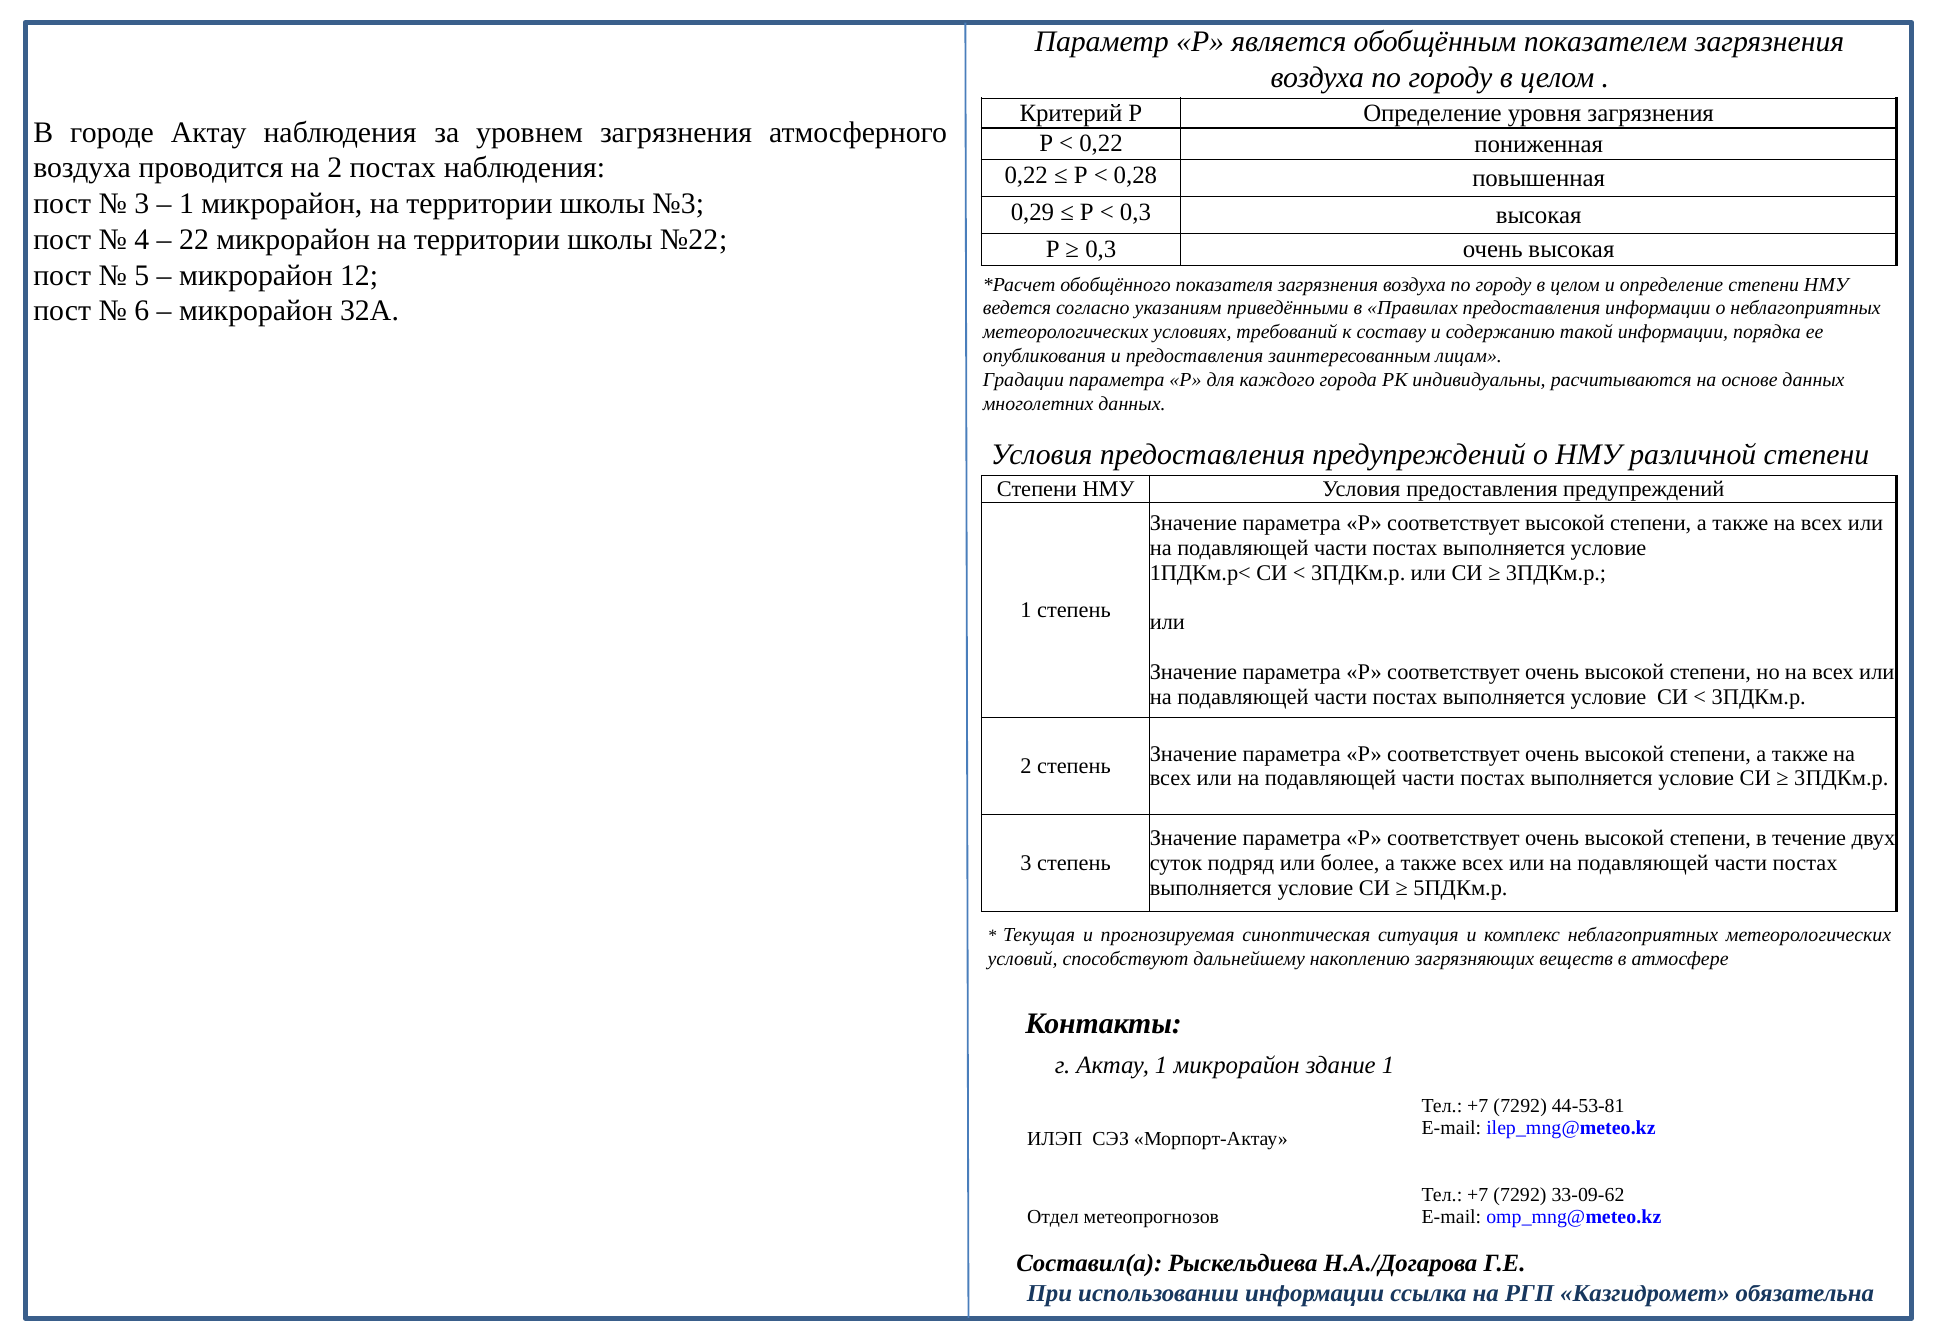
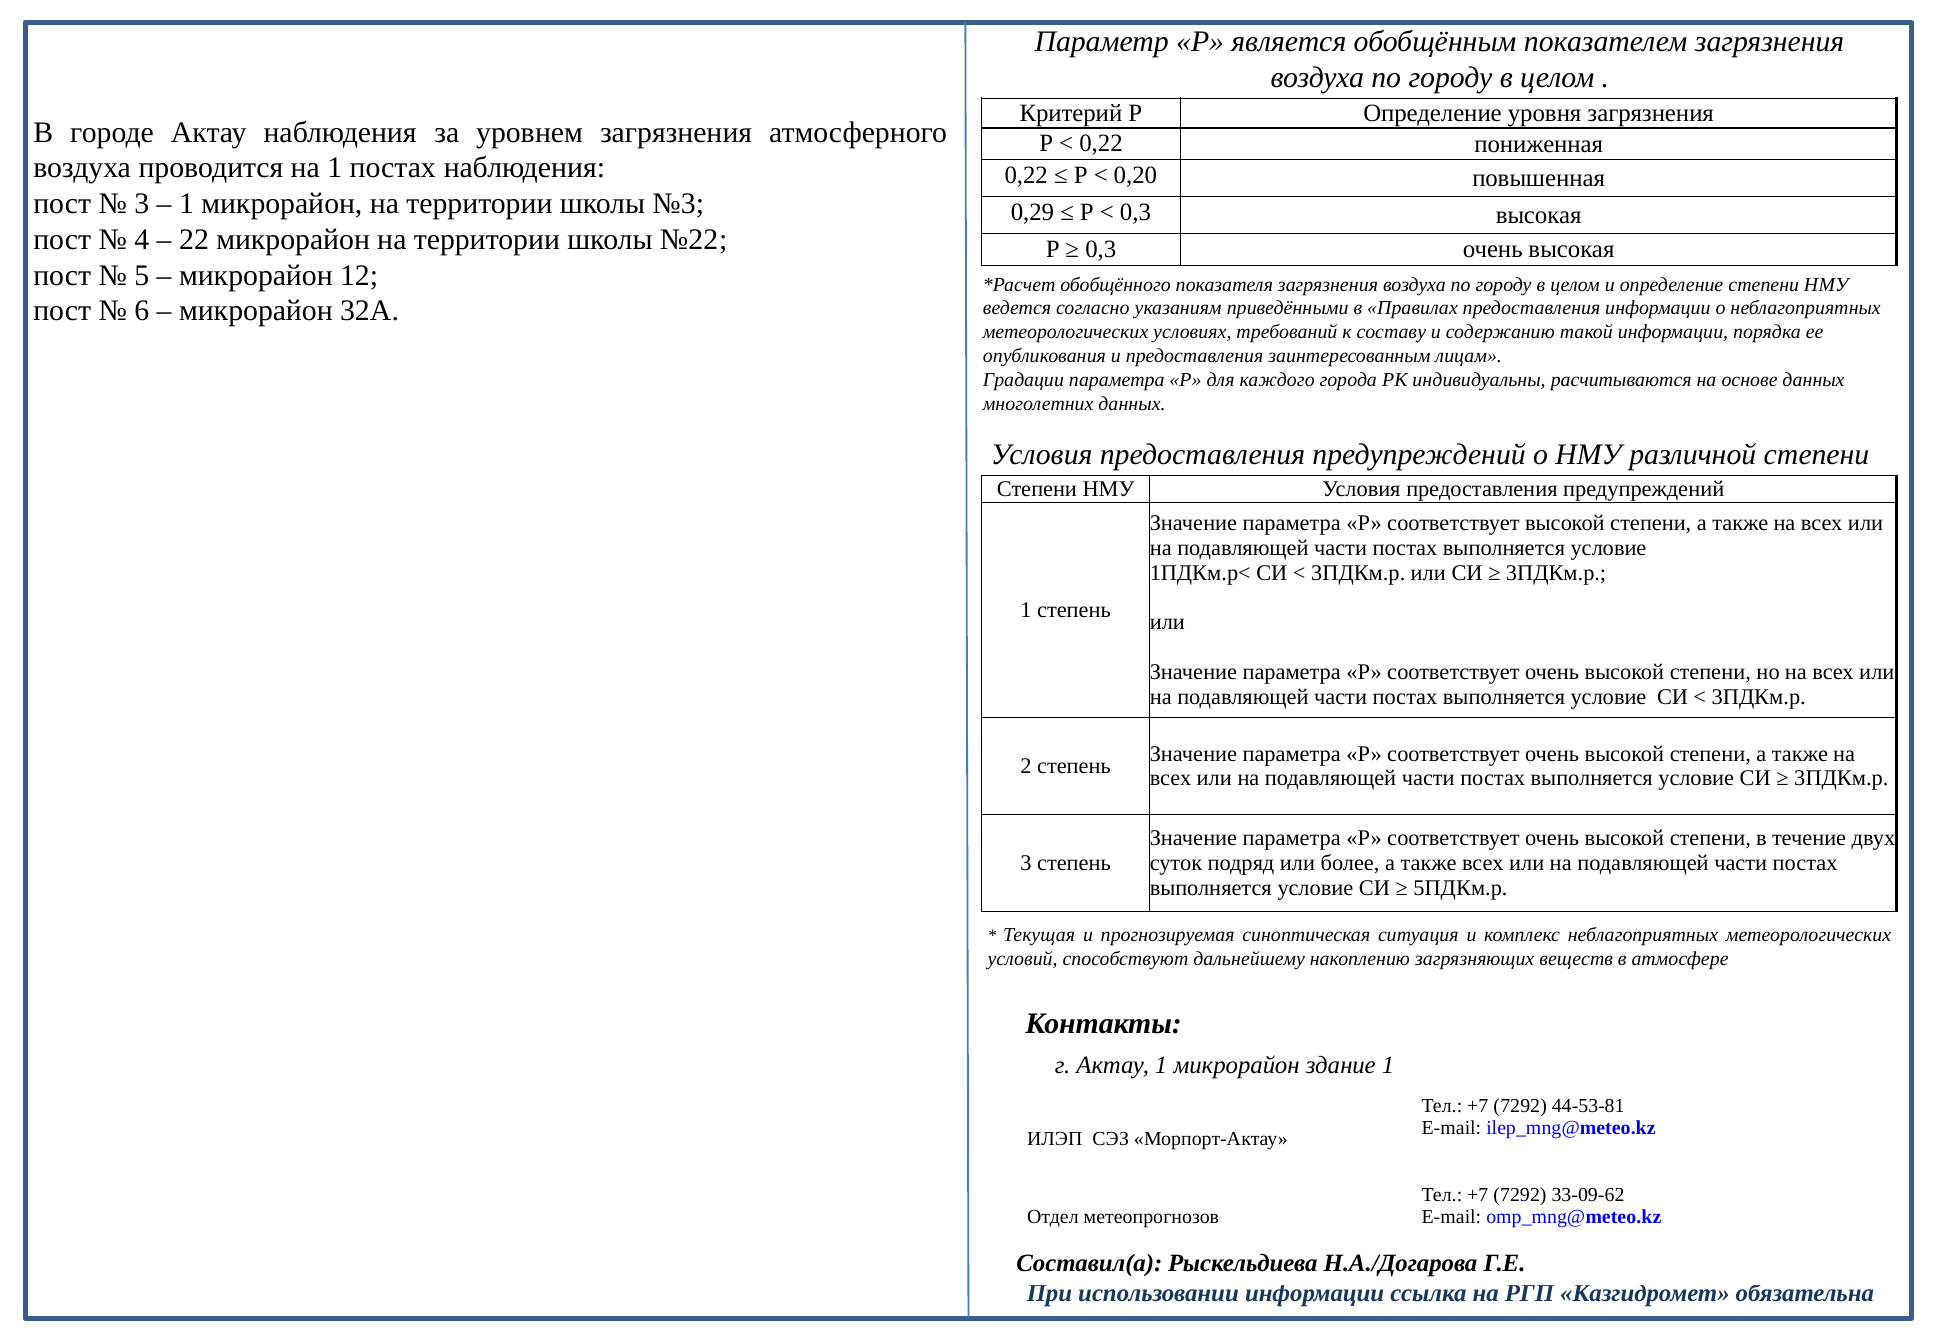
на 2: 2 -> 1 (335, 168)
0,28: 0,28 -> 0,20 (1135, 176)
